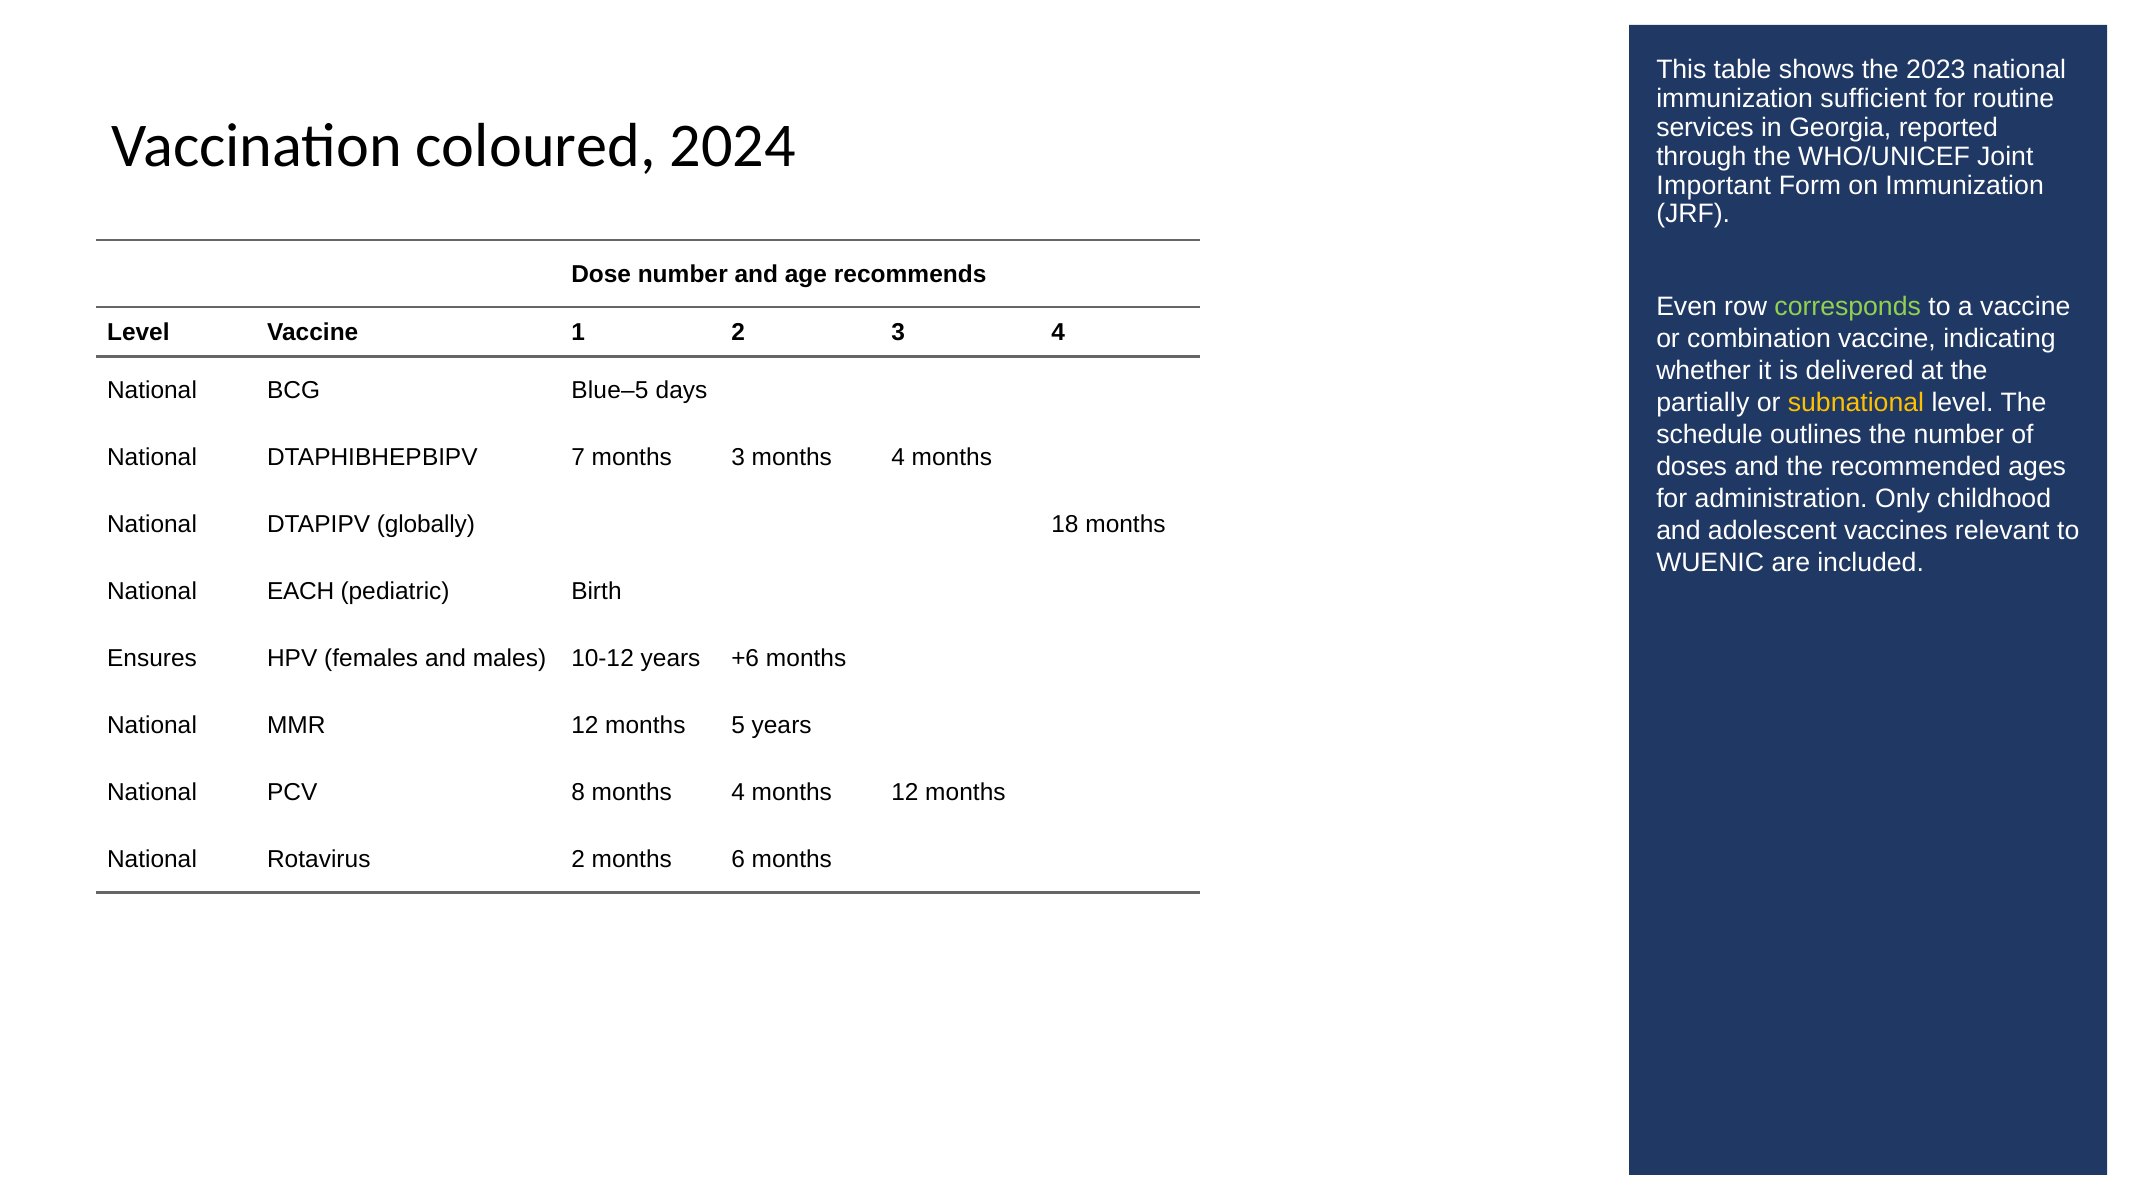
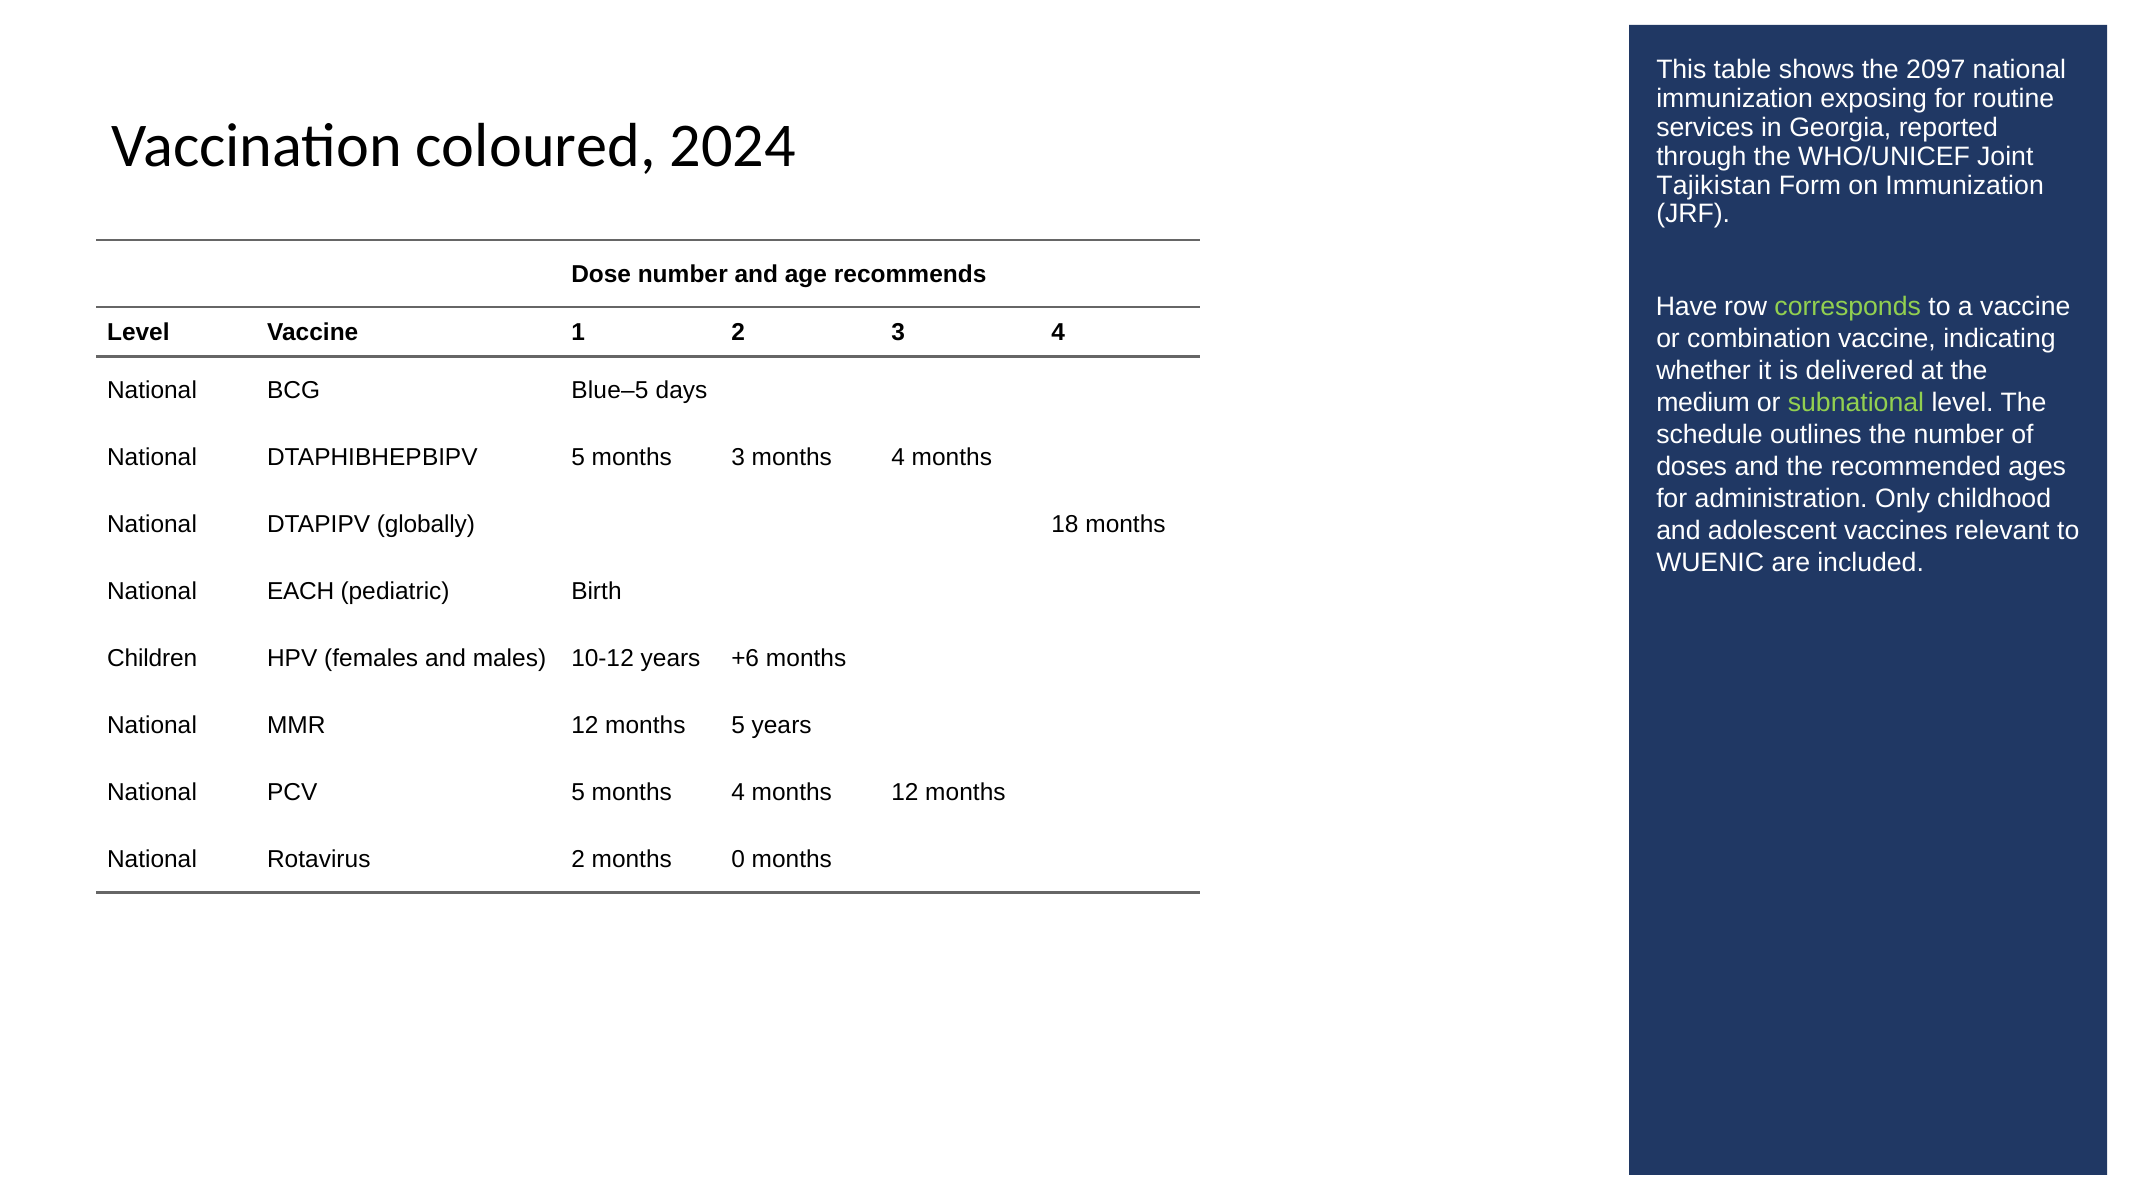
2023: 2023 -> 2097 (1936, 70)
sufficient: sufficient -> exposing (1874, 99)
Important: Important -> Tajikistan (1714, 185)
Even: Even -> Have (1687, 307)
partially: partially -> medium (1703, 403)
subnational colour: yellow -> light green (1856, 403)
DTAPHIBHEPBIPV 7: 7 -> 5 (578, 458)
Ensures: Ensures -> Children (152, 659)
PCV 8: 8 -> 5 (578, 793)
6: 6 -> 0 (738, 860)
